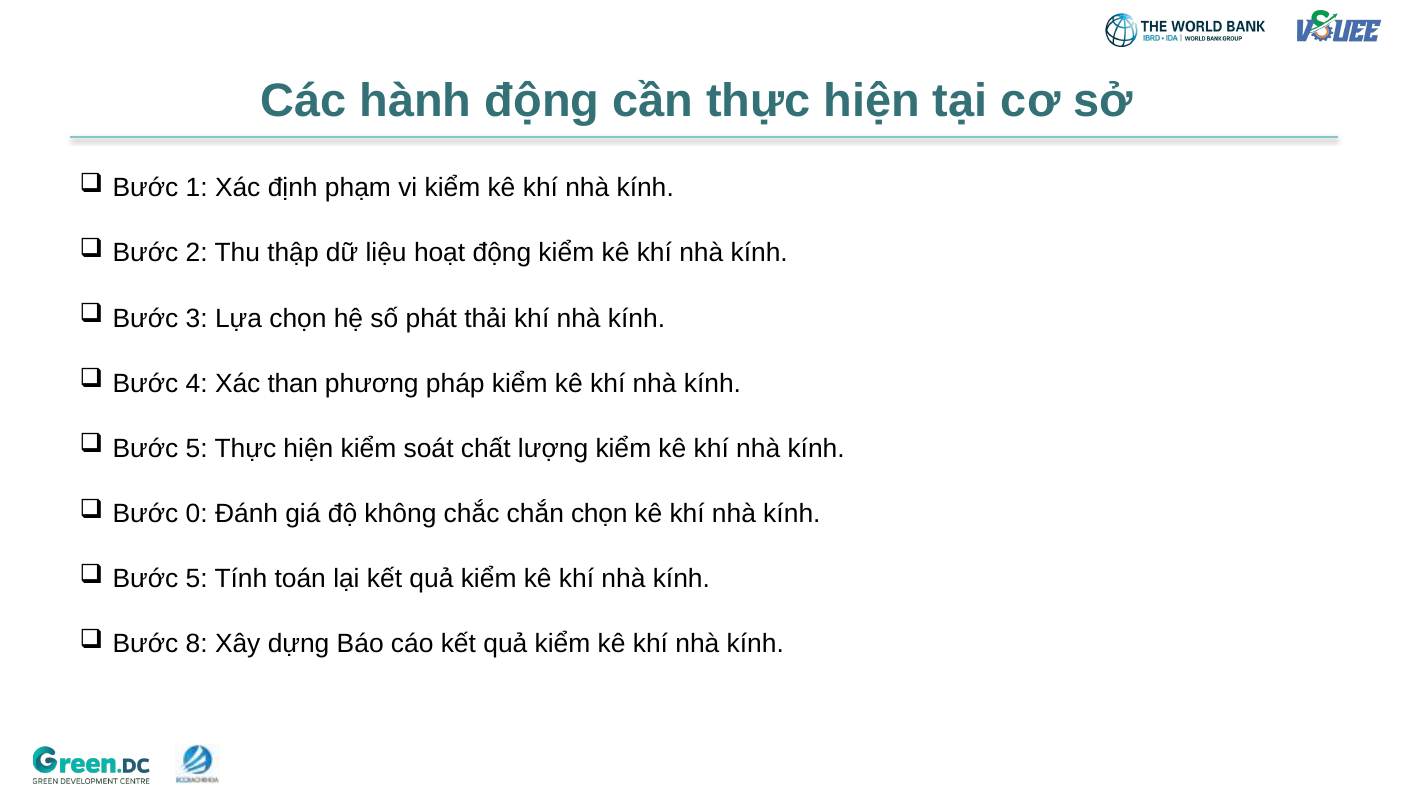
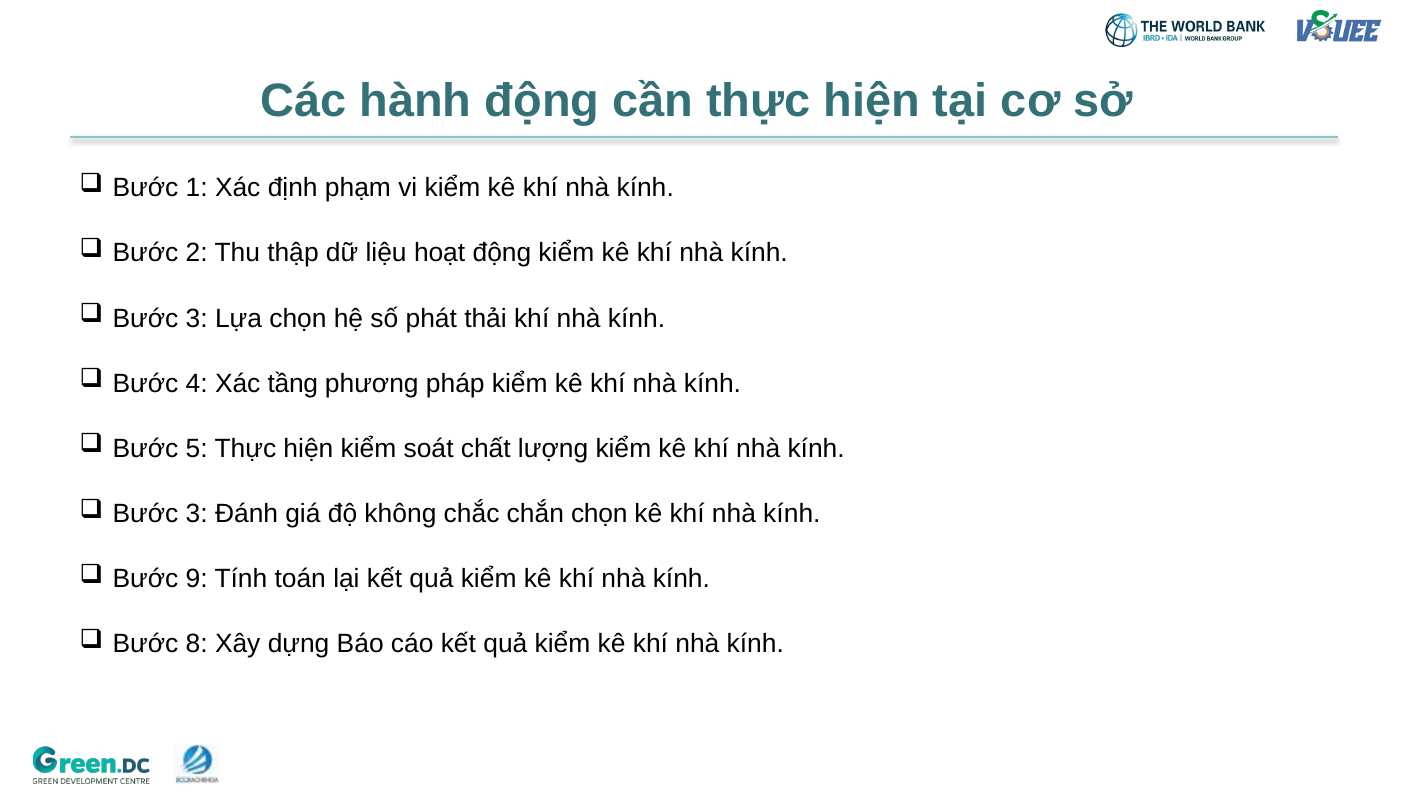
than: than -> tầng (293, 383)
0: 0 -> 3 (197, 514)
5: 5 -> 9 (197, 579)
